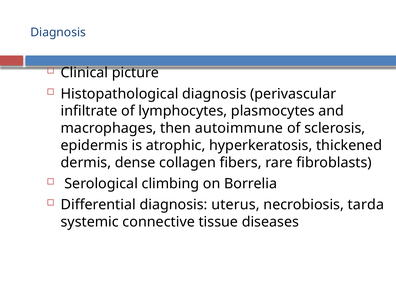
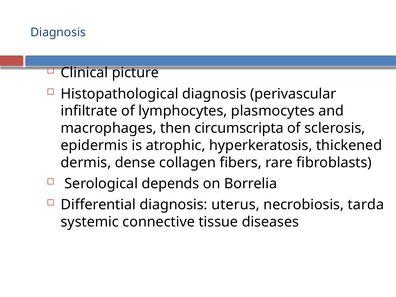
autoimmune: autoimmune -> circumscripta (239, 128)
climbing: climbing -> depends (170, 184)
